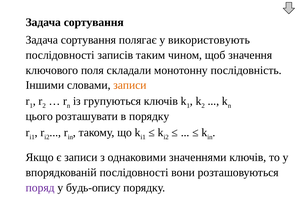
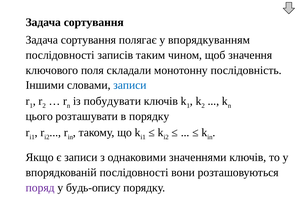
використовують: використовують -> впорядкуванням (209, 40)
записи colour: orange -> blue (130, 85)
групуються: групуються -> побудувати (112, 101)
